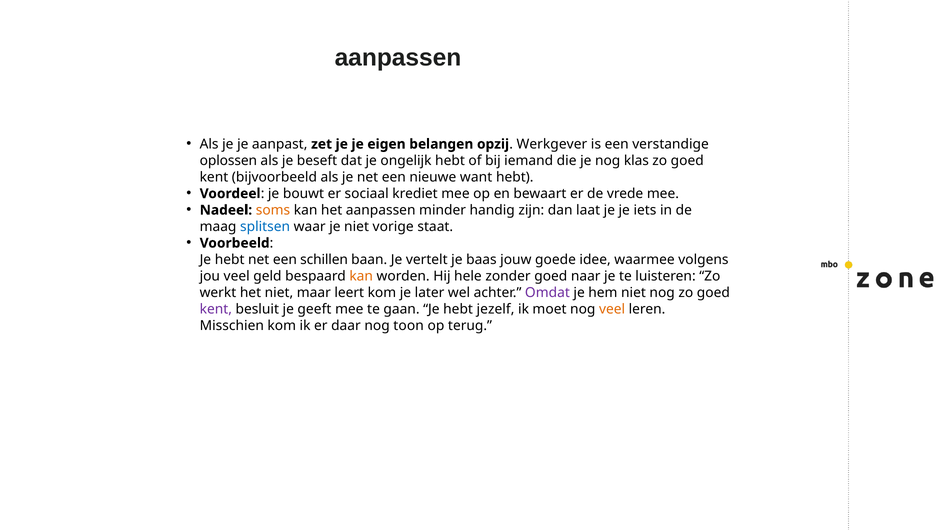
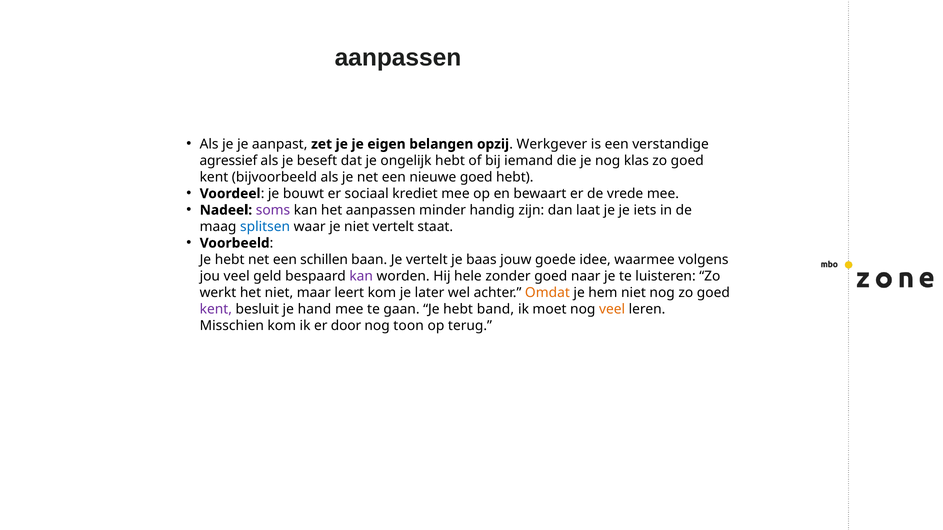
oplossen: oplossen -> agressief (228, 161)
nieuwe want: want -> goed (476, 177)
soms colour: orange -> purple (273, 210)
niet vorige: vorige -> vertelt (393, 227)
kan colour: orange -> purple (361, 276)
Omdat colour: purple -> orange (547, 293)
geeft: geeft -> hand (314, 309)
jezelf: jezelf -> band (495, 309)
daar: daar -> door (346, 326)
